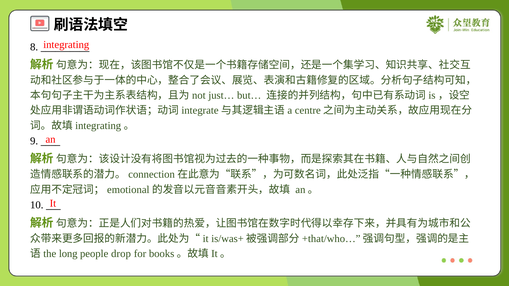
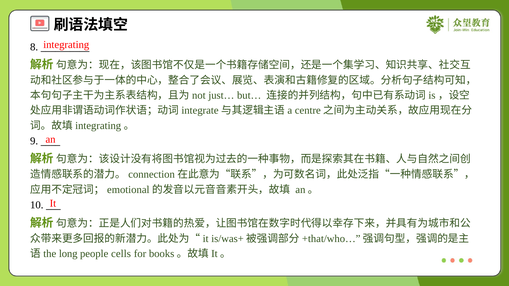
drop: drop -> cells (121, 254)
